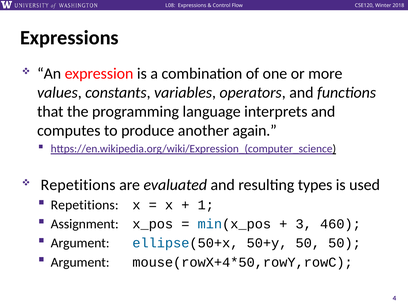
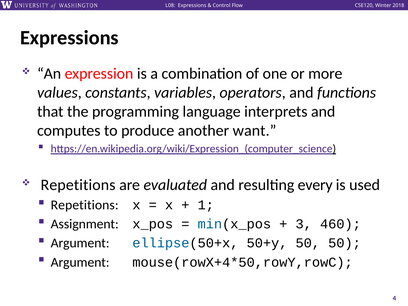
again: again -> want (255, 131)
types: types -> every (315, 185)
